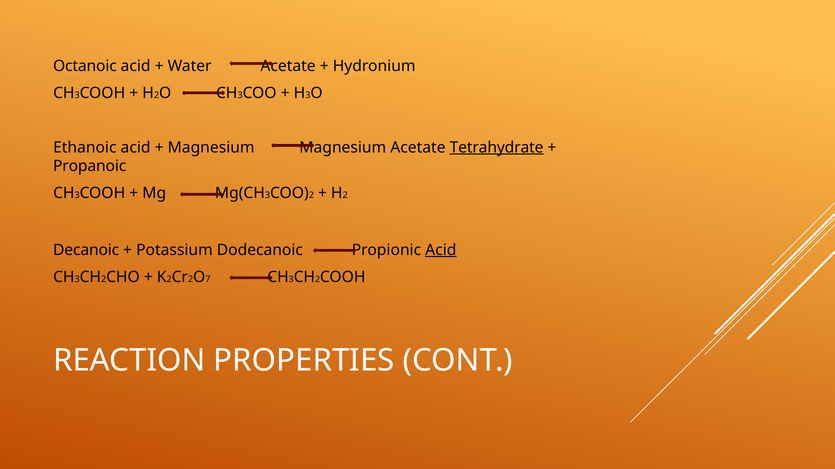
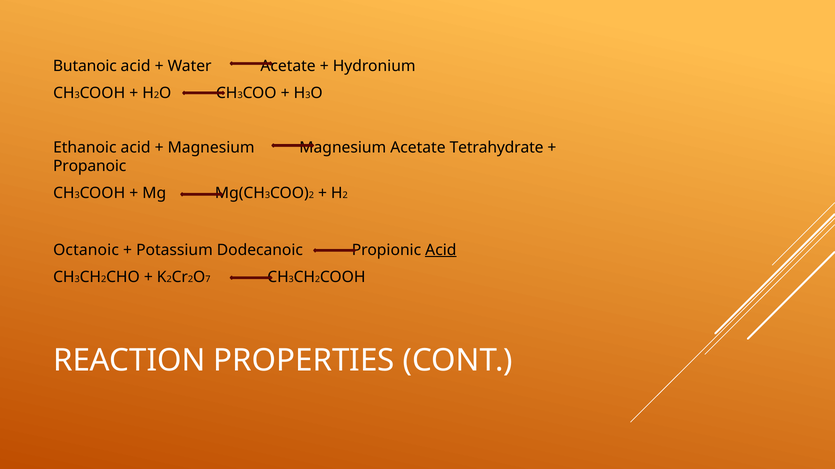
Octanoic: Octanoic -> Butanoic (85, 66)
Tetrahydrate underline: present -> none (497, 148)
Decanoic: Decanoic -> Octanoic (86, 250)
